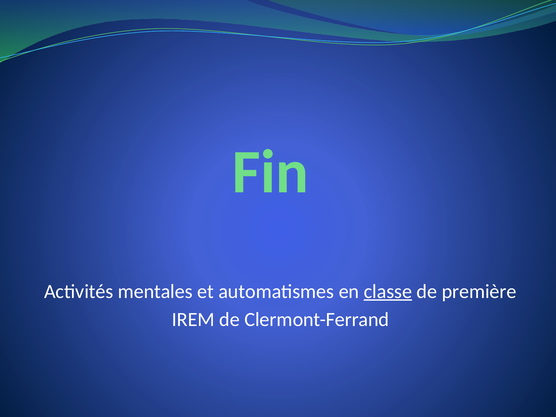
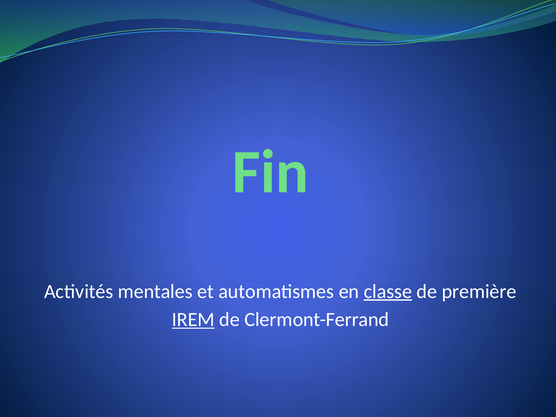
IREM underline: none -> present (193, 320)
